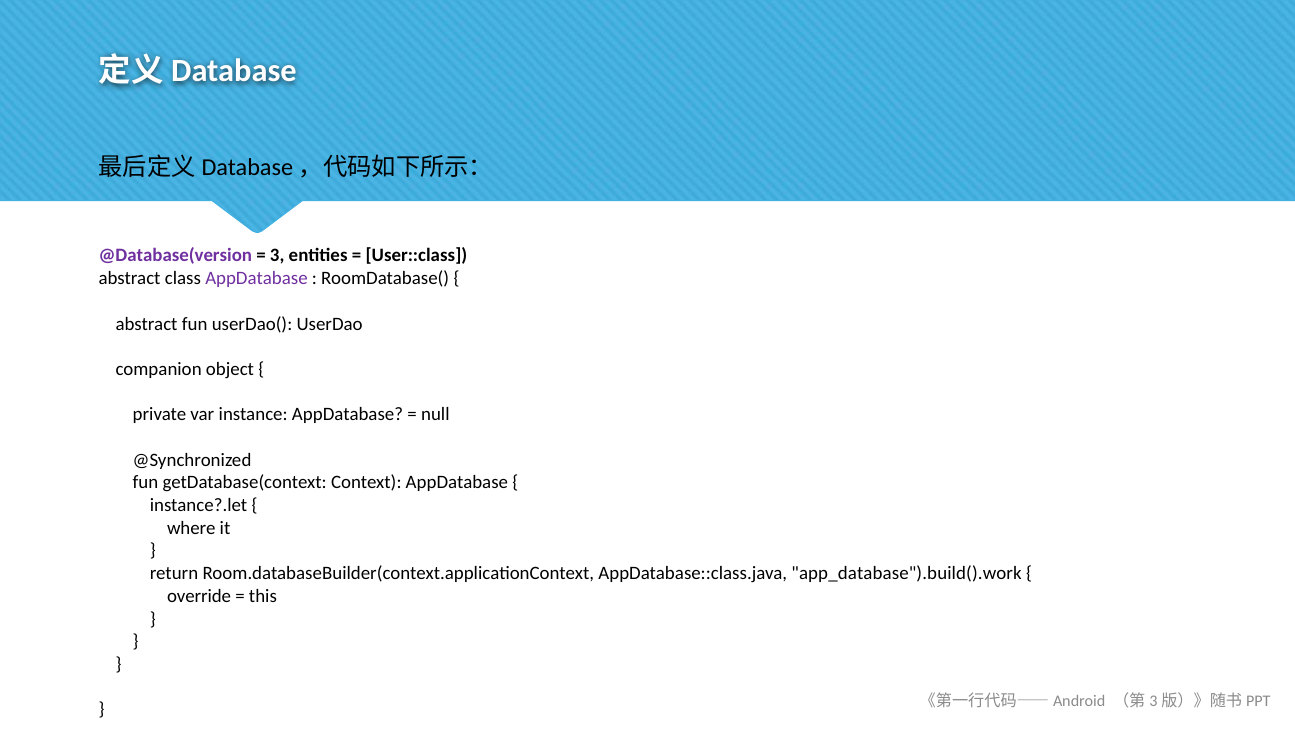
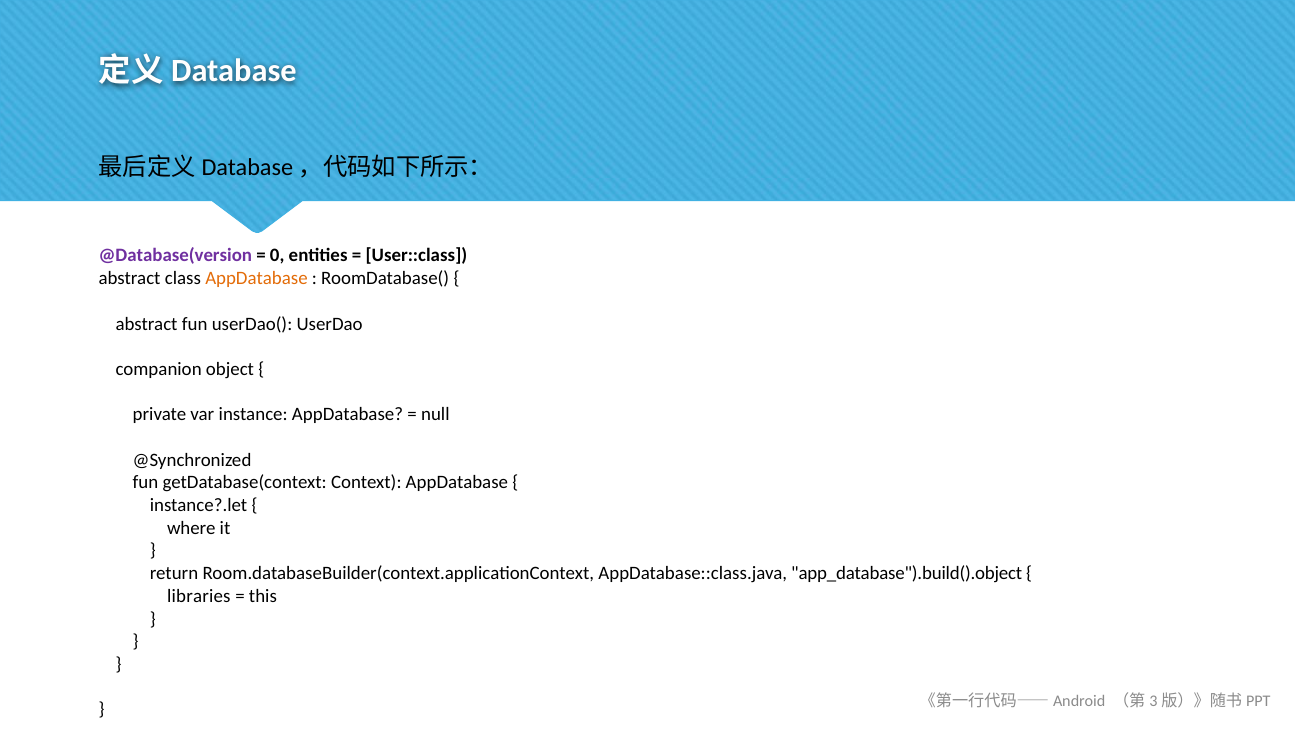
3: 3 -> 0 (277, 256)
AppDatabase colour: purple -> orange (256, 278)
app_database").build().work: app_database").build().work -> app_database").build().object (907, 573)
override: override -> libraries (199, 596)
